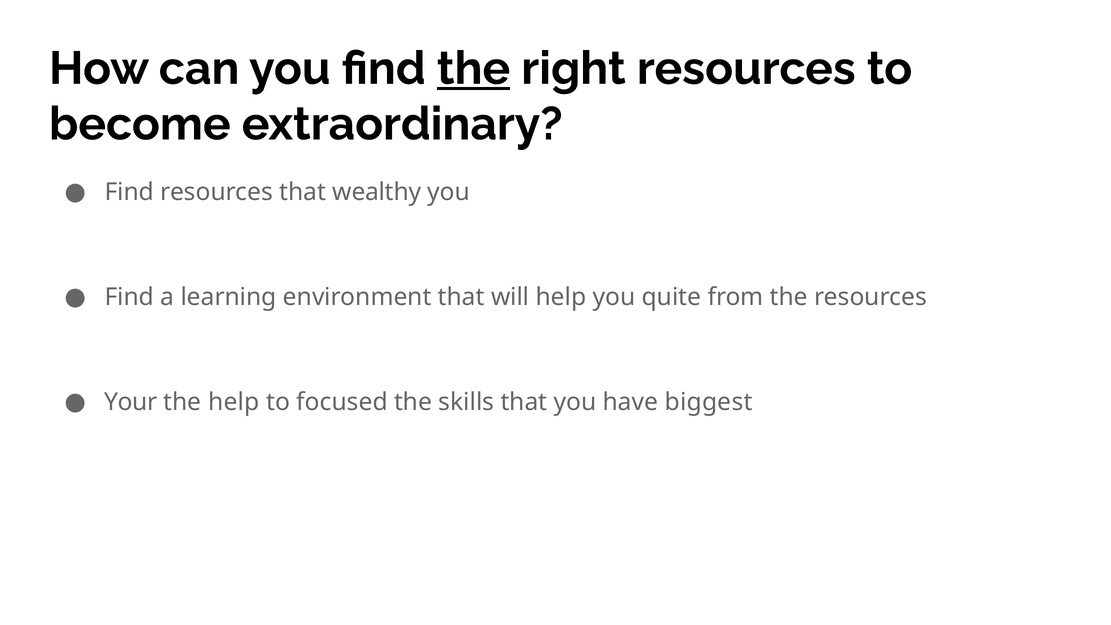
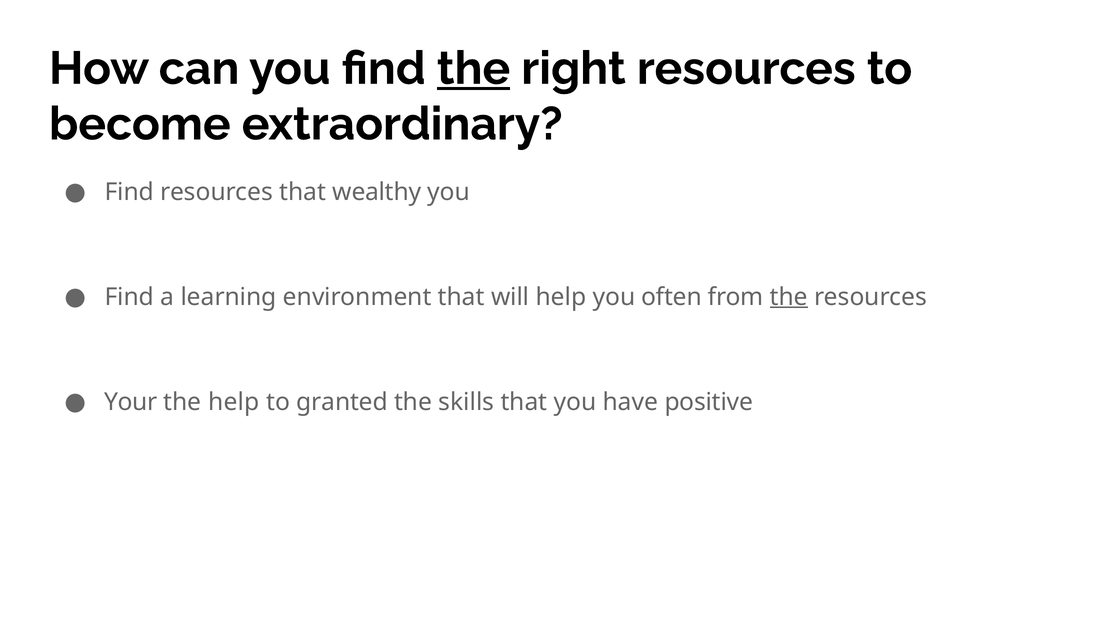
quite: quite -> often (672, 297)
the underline: none -> present (789, 297)
focused: focused -> granted (342, 402)
biggest: biggest -> positive (709, 402)
